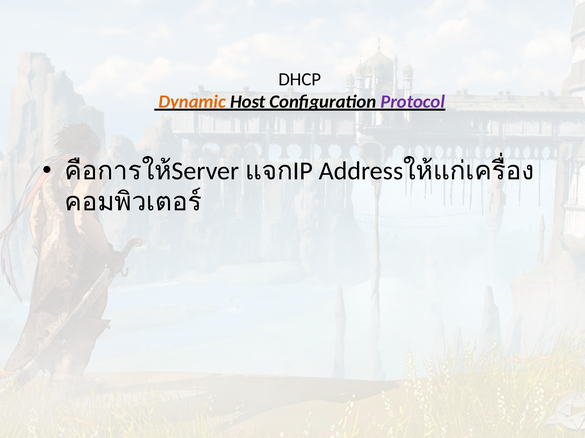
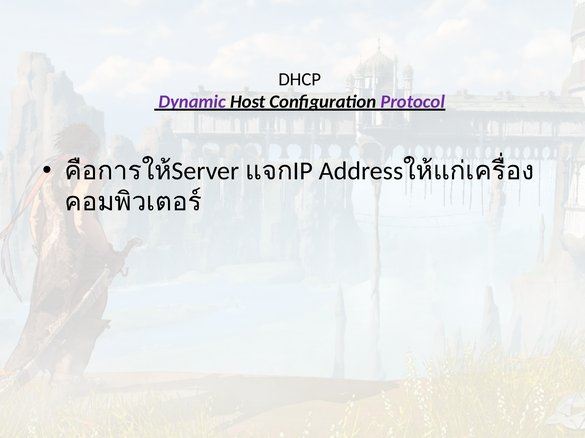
Dynamic colour: orange -> purple (192, 102)
